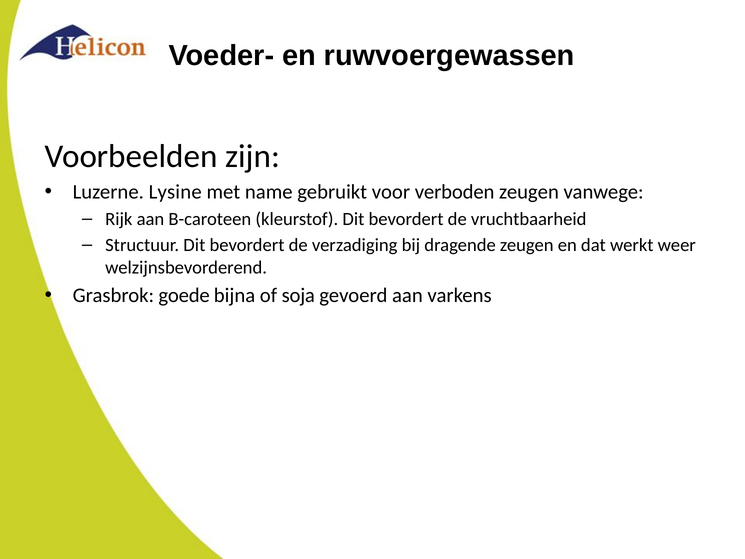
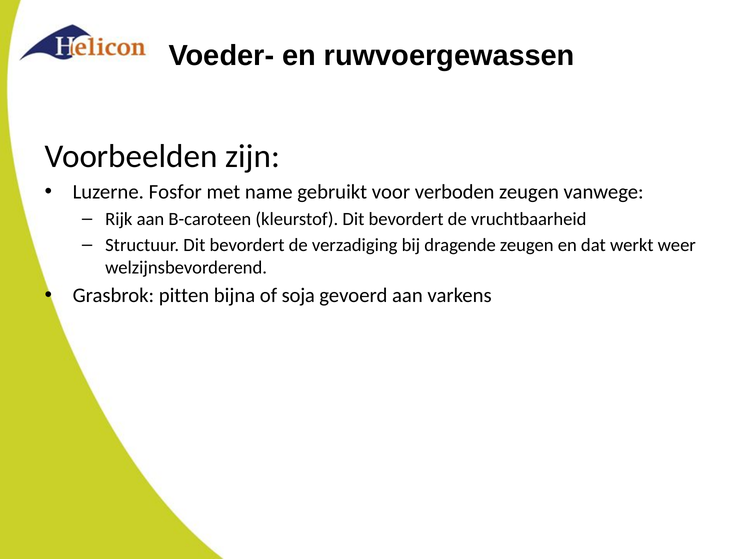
Lysine: Lysine -> Fosfor (175, 192)
goede: goede -> pitten (184, 295)
